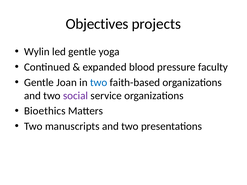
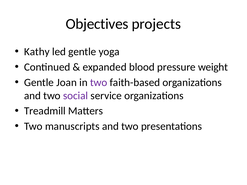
Wylin: Wylin -> Kathy (37, 52)
faculty: faculty -> weight (213, 67)
two colour: blue -> purple (99, 83)
Bioethics: Bioethics -> Treadmill (45, 111)
